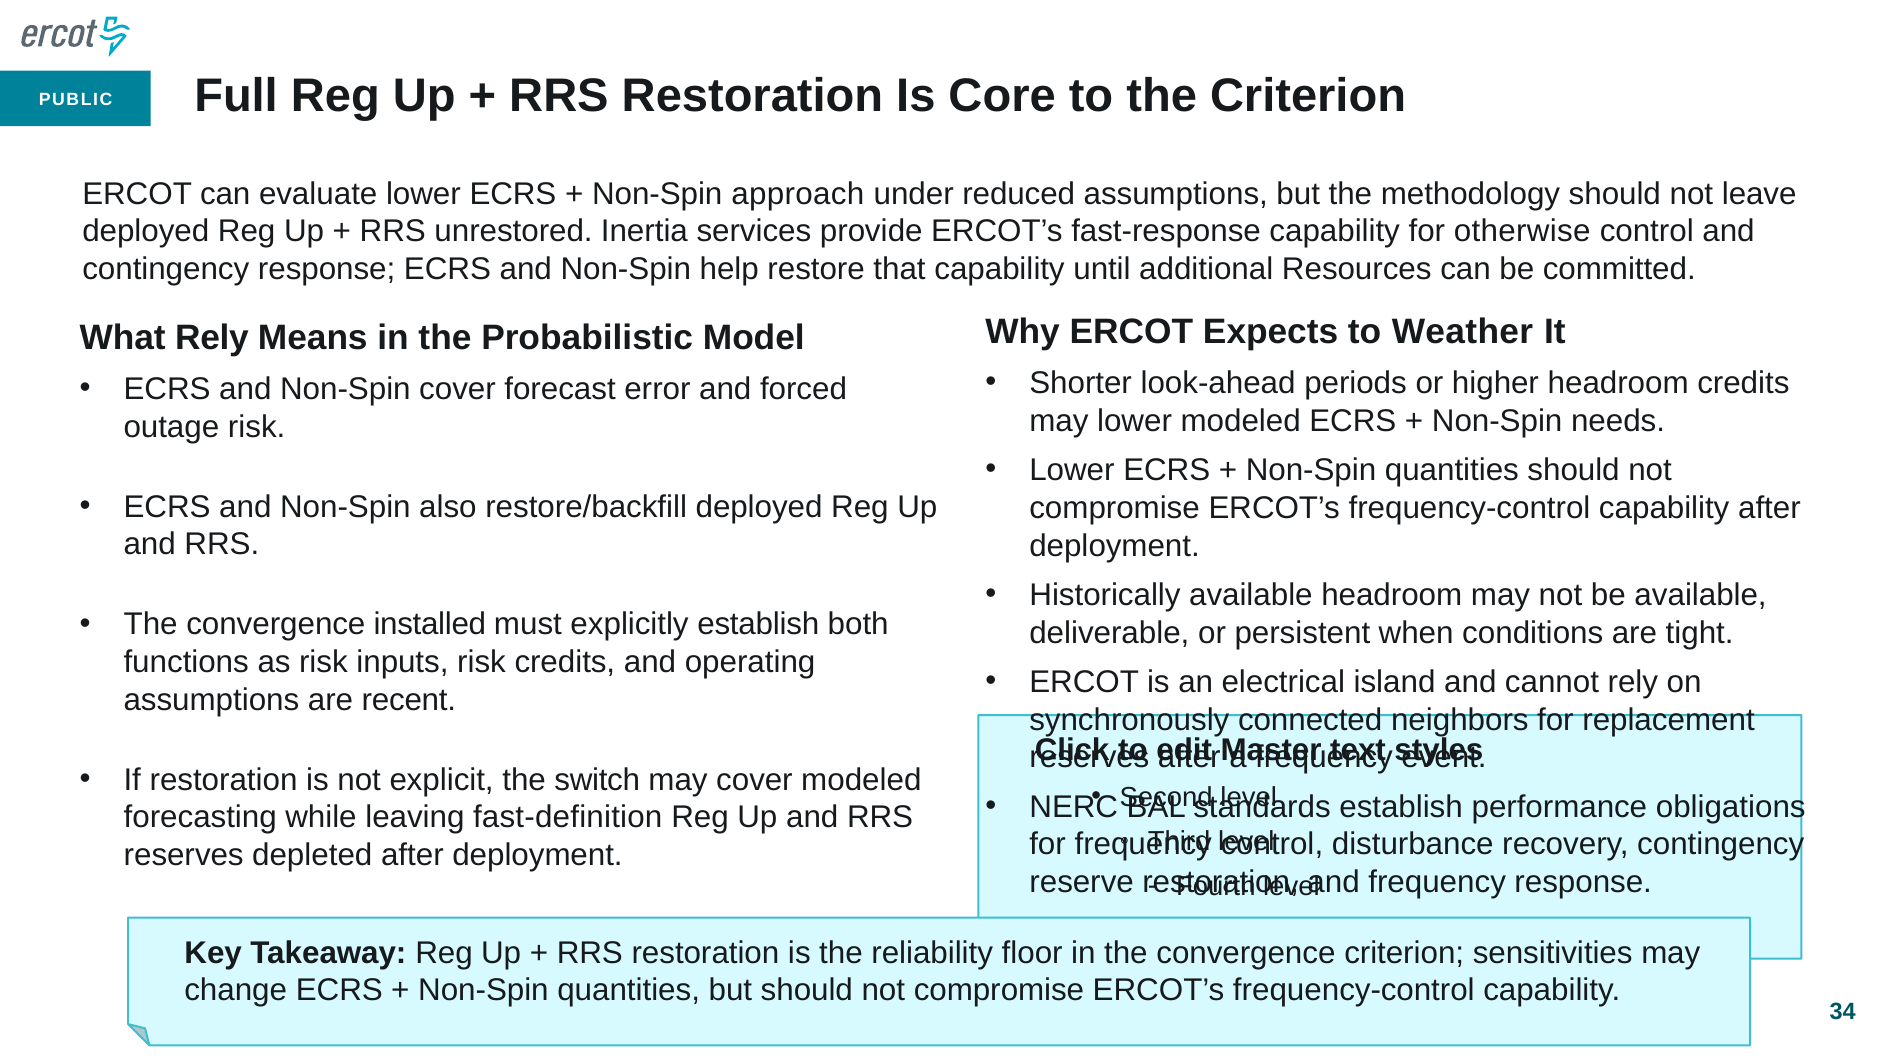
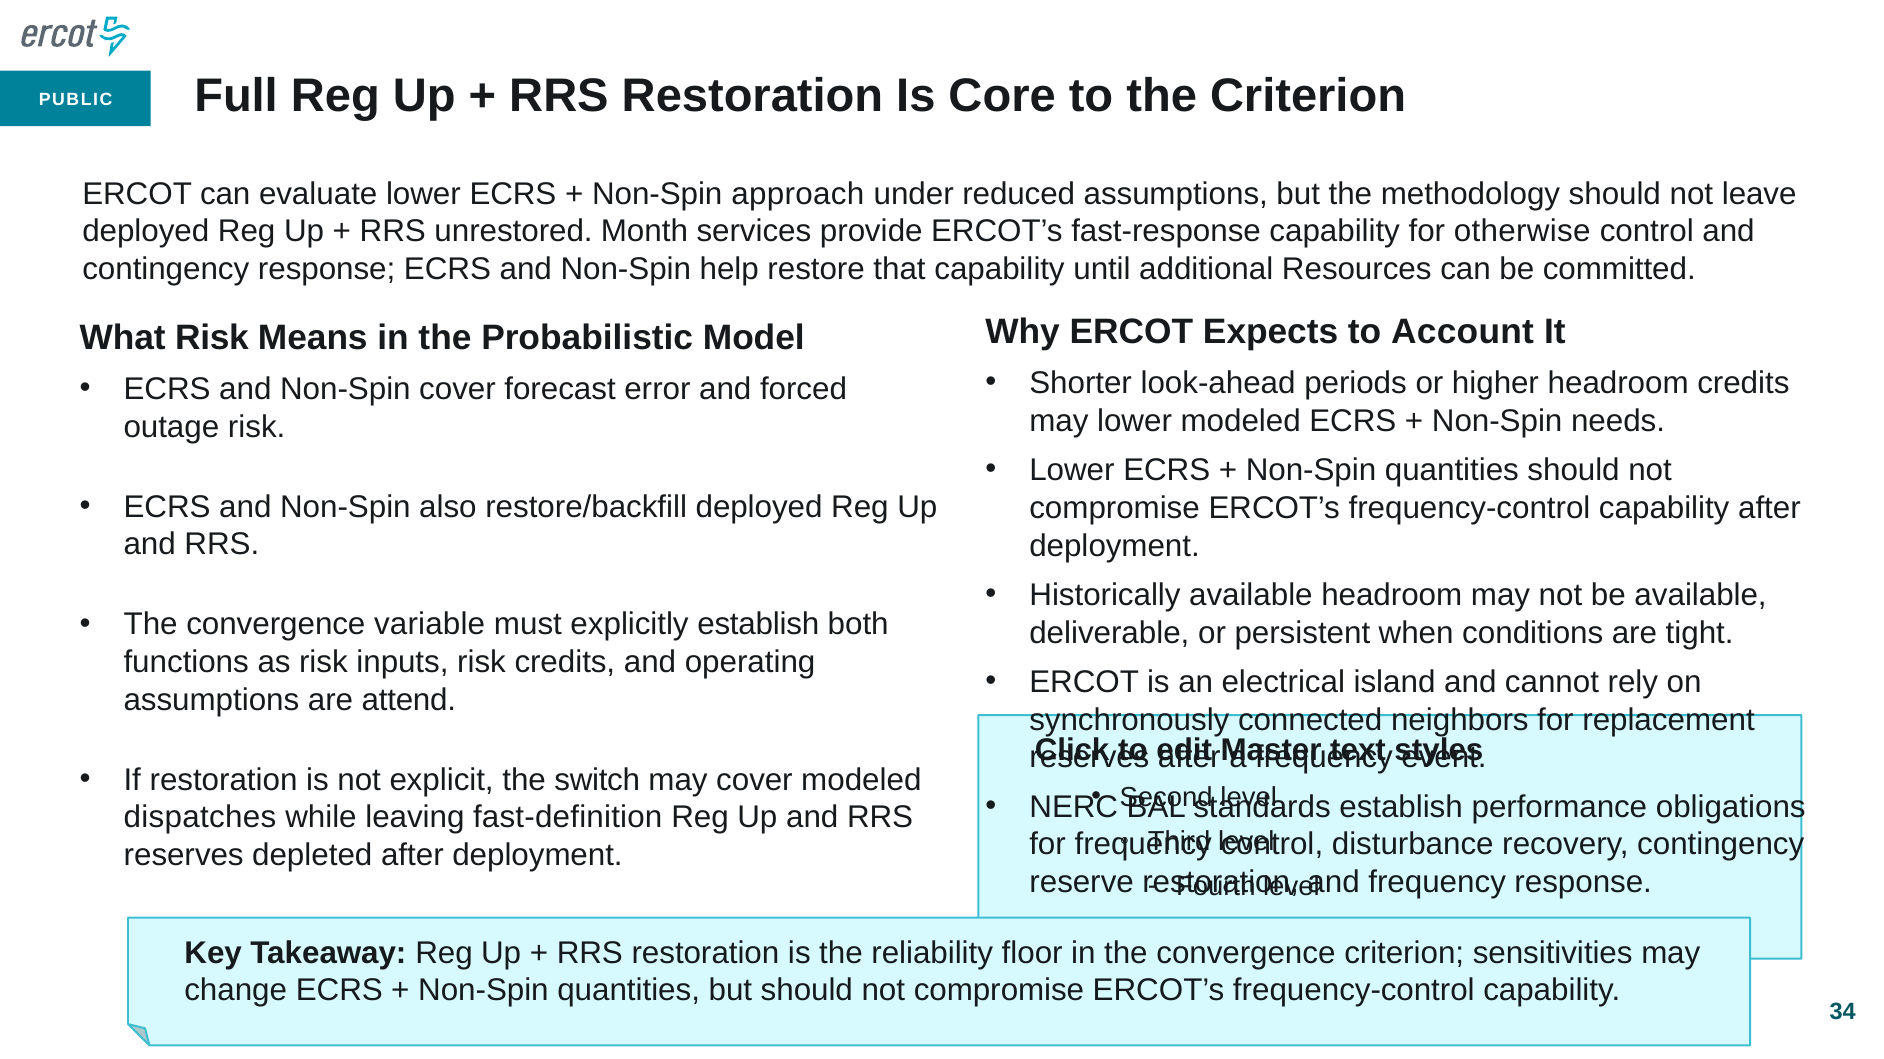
Inertia: Inertia -> Month (644, 232)
Weather: Weather -> Account (1463, 332)
What Rely: Rely -> Risk (212, 338)
installed: installed -> variable (430, 625)
recent: recent -> attend (409, 700)
forecasting: forecasting -> dispatches (200, 818)
